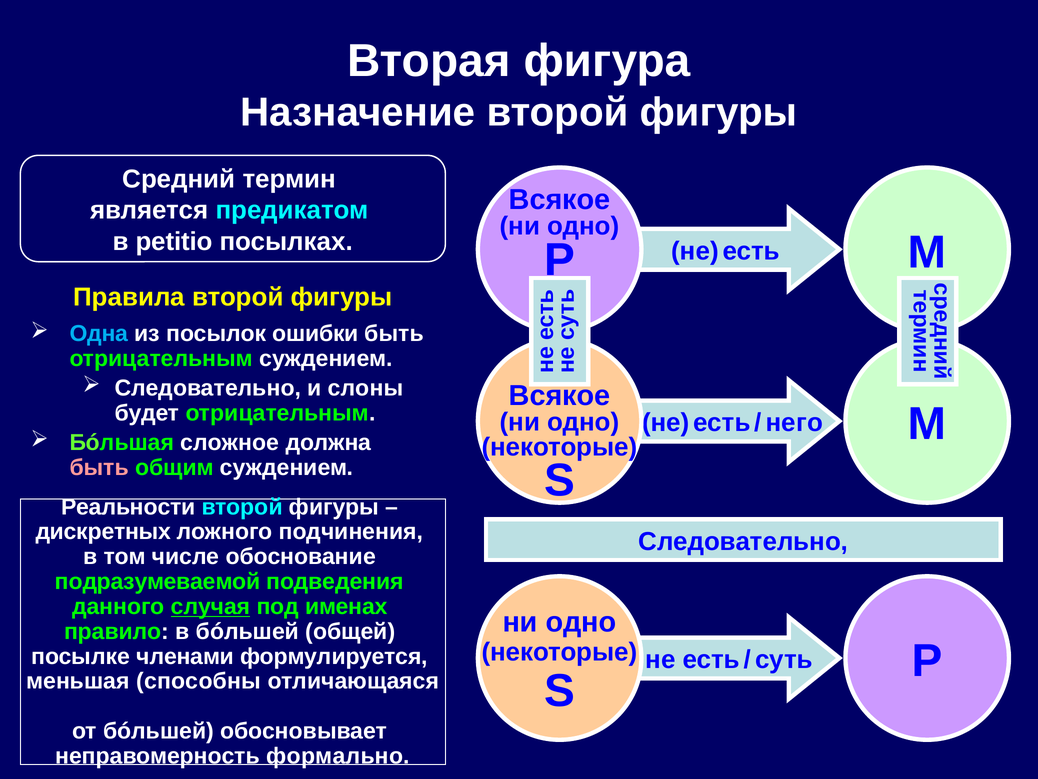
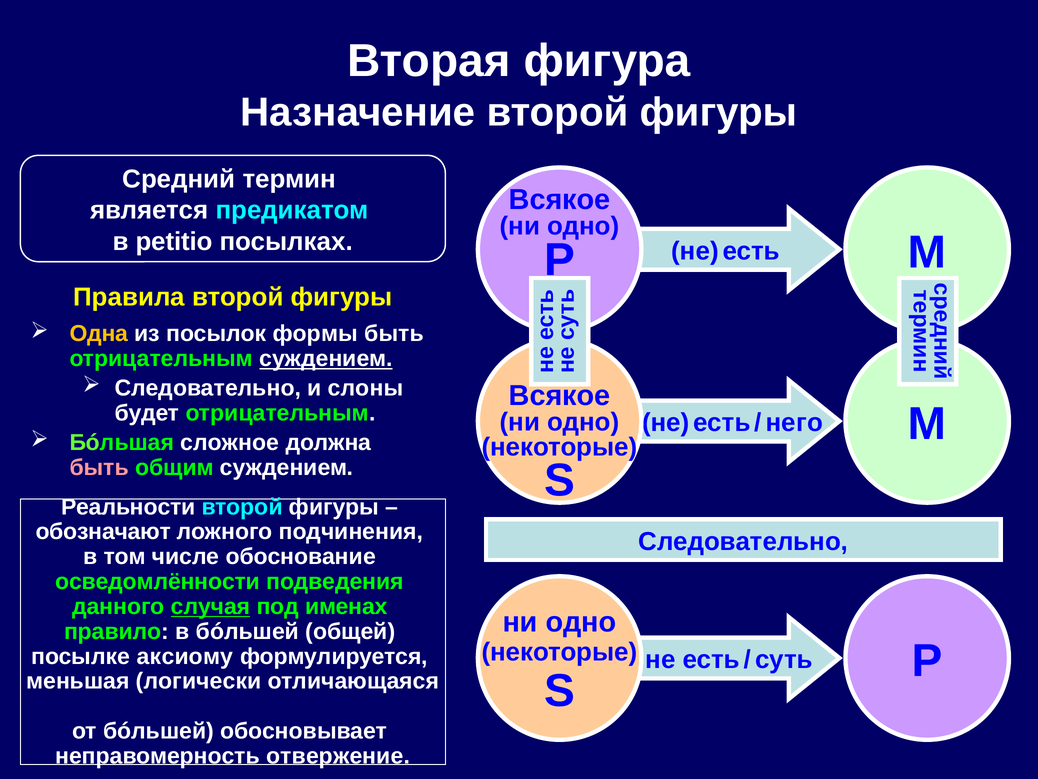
Одна colour: light blue -> yellow (99, 334)
ошибки: ошибки -> формы (315, 334)
суждением underline: none -> present (326, 359)
дискретных: дискретных -> обозначают (103, 532)
подразумеваемой: подразумеваемой -> осведомлённости (158, 581)
членами: членами -> аксиому (185, 656)
способны: способны -> логически (199, 681)
формально: формально -> отвержение (338, 756)
